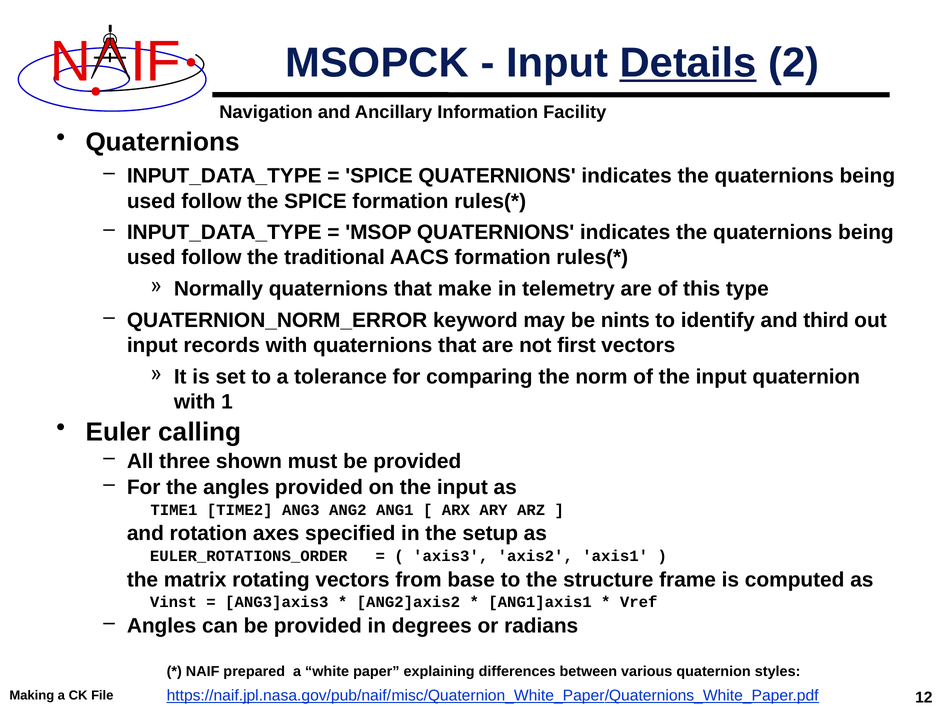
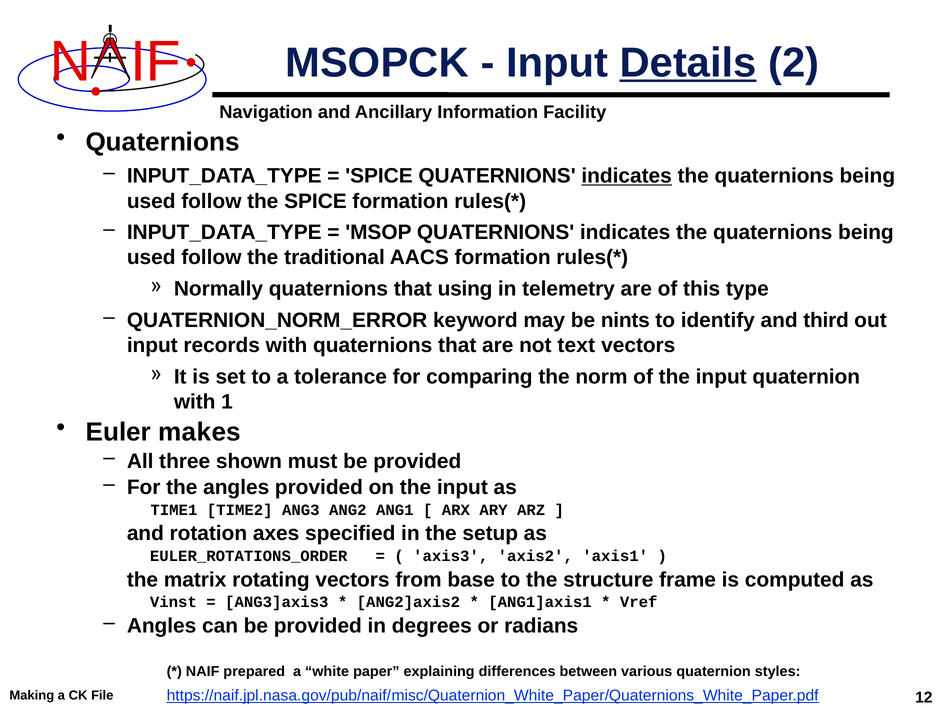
indicates underline: none -> present (627, 176)
make: make -> using (465, 289)
first: first -> text (576, 345)
calling: calling -> makes (200, 432)
